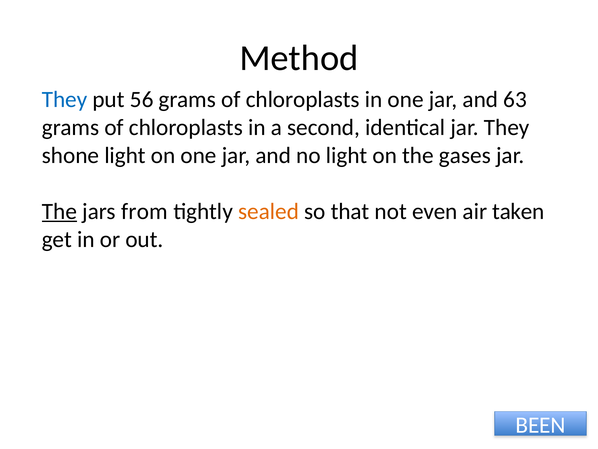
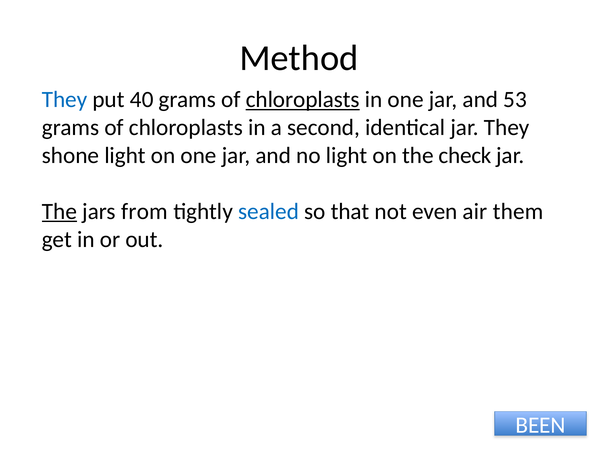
56: 56 -> 40 (142, 99)
chloroplasts underline: none -> present (303, 99)
63: 63 -> 53 (515, 99)
gases: gases -> check (465, 155)
sealed colour: orange -> blue (268, 211)
taken: taken -> them (518, 211)
